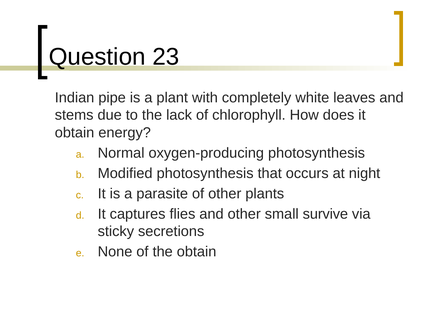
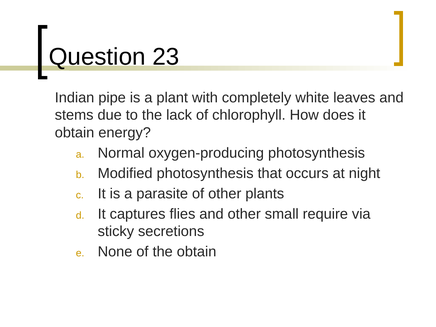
survive: survive -> require (325, 214)
